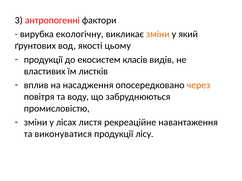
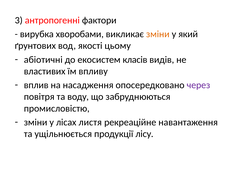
екологічну: екологічну -> хворобами (80, 34)
продукції: продукції -> абіотичні (43, 60)
листків: листків -> впливу (93, 71)
через colour: orange -> purple (198, 85)
виконуватися: виконуватися -> ущільнюється (63, 134)
